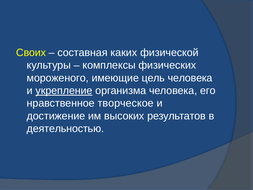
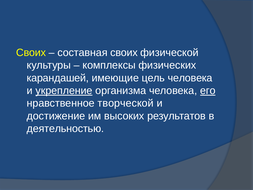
составная каких: каких -> своих (124, 53)
мороженого: мороженого -> карандашей (58, 78)
его underline: none -> present (208, 91)
творческое: творческое -> творческой (126, 103)
